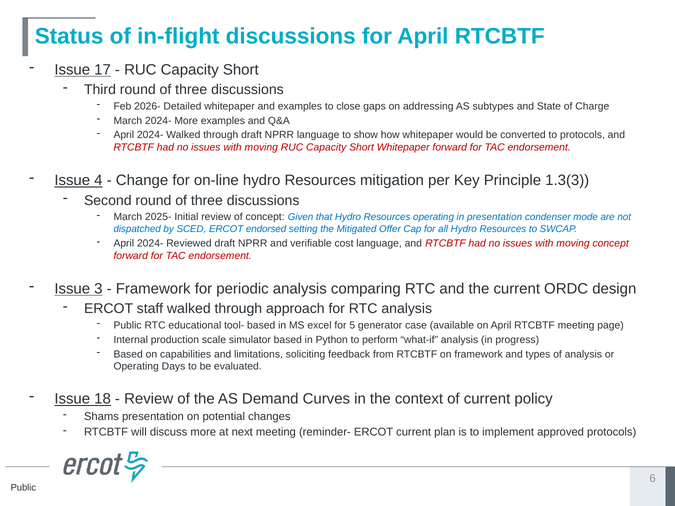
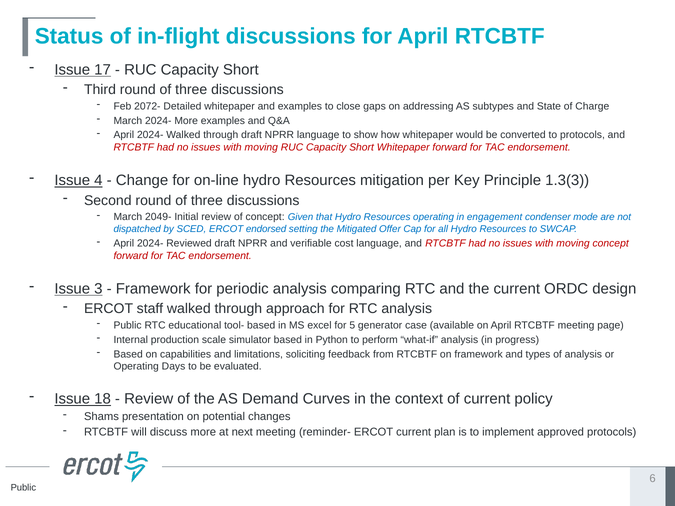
2026-: 2026- -> 2072- (147, 106)
2025-: 2025- -> 2049- (158, 217)
in presentation: presentation -> engagement (495, 217)
